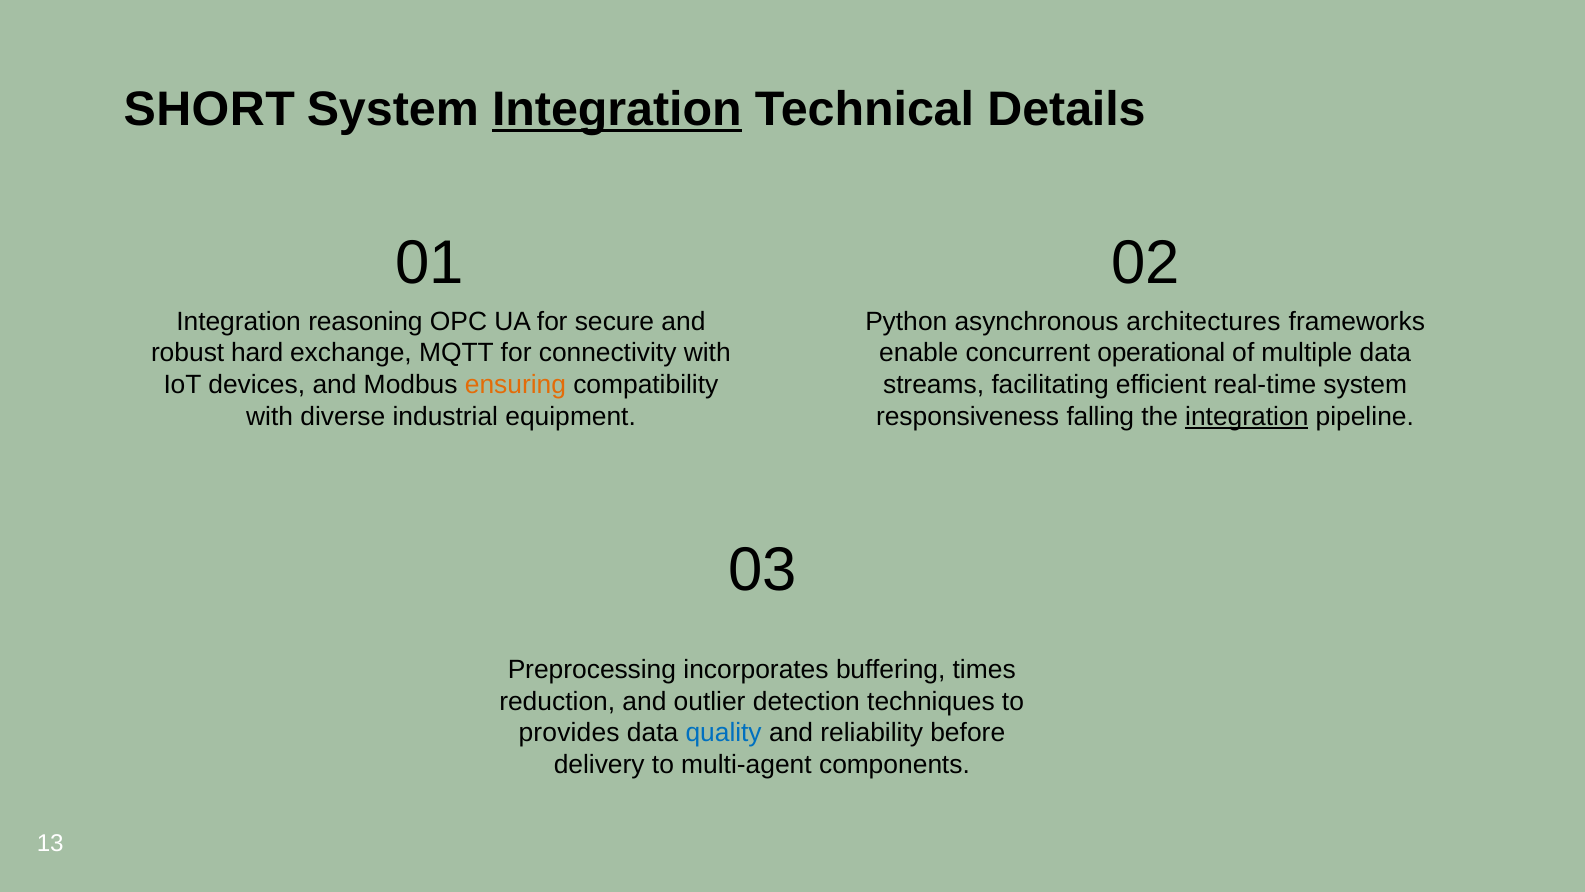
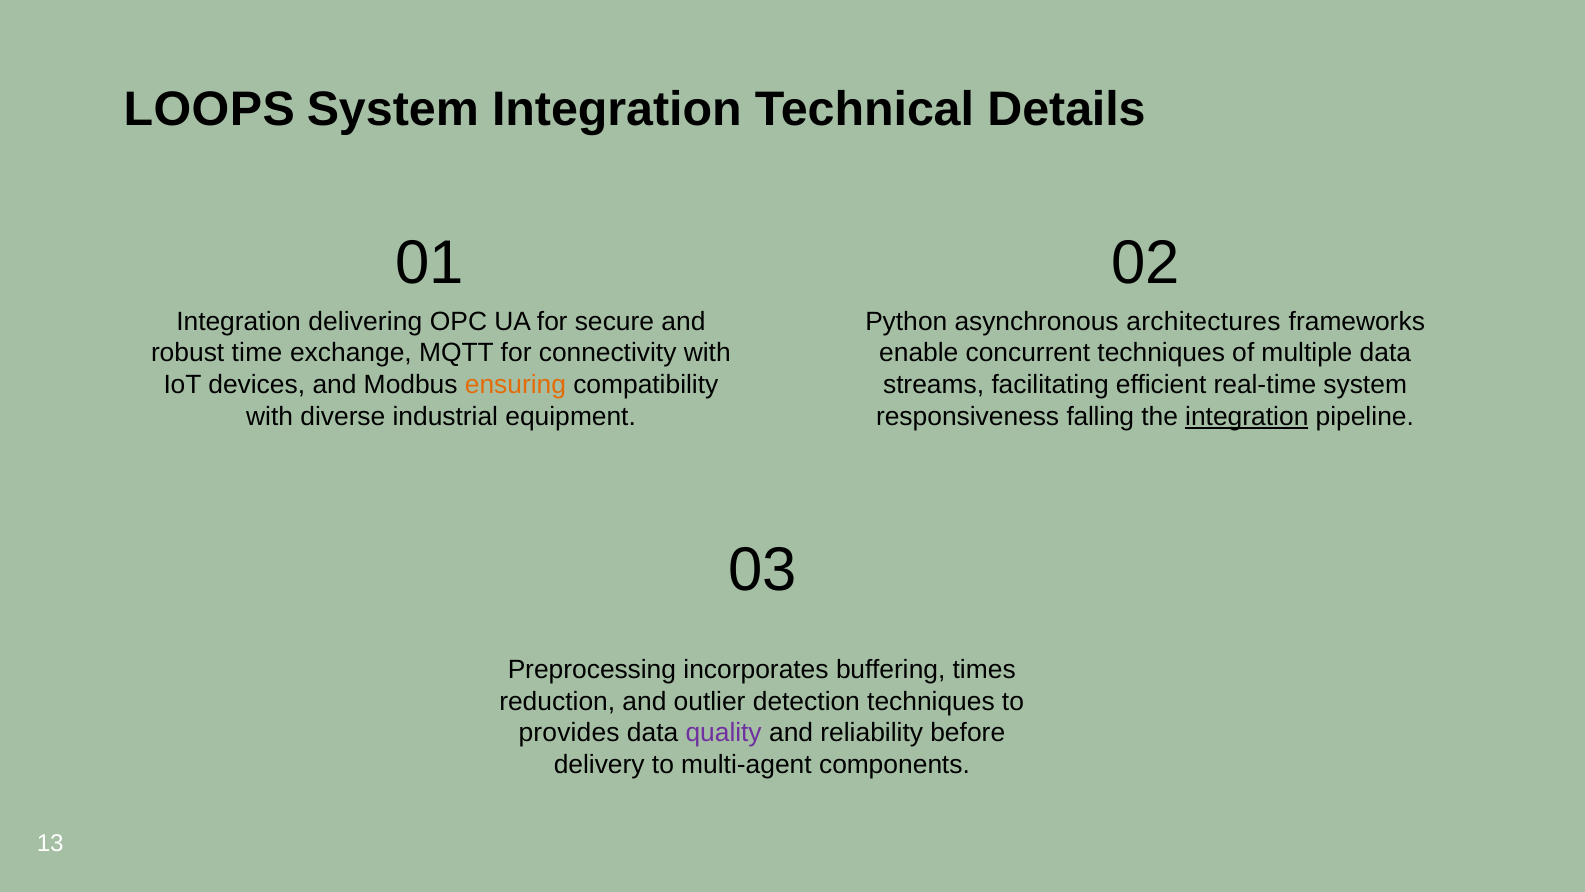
SHORT: SHORT -> LOOPS (209, 110)
Integration underline: present -> none (617, 110)
reasoning: reasoning -> delivering (365, 321)
hard: hard -> time (257, 353)
concurrent operational: operational -> techniques (1161, 353)
quality colour: blue -> purple (724, 733)
